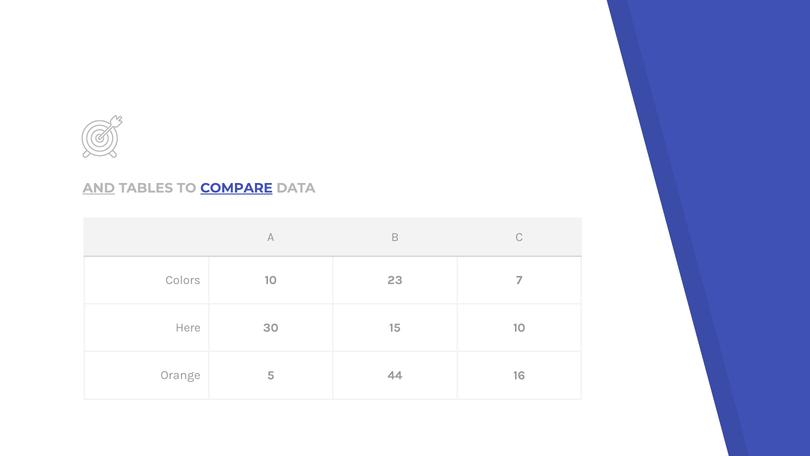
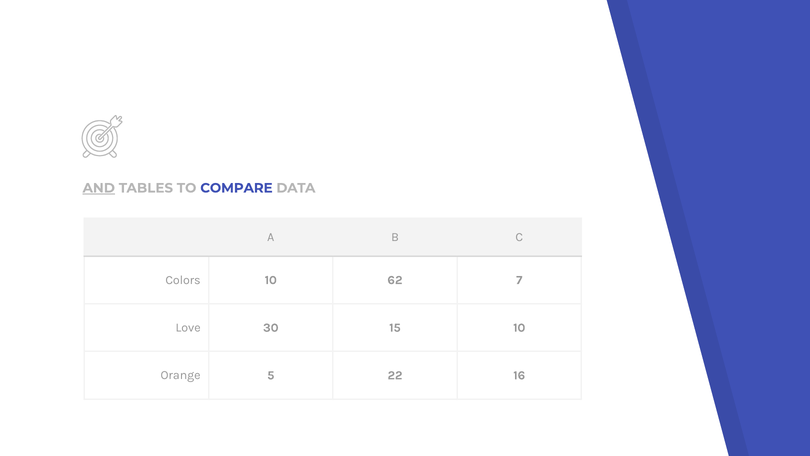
COMPARE underline: present -> none (236, 188)
23: 23 -> 62 (395, 280)
Here: Here -> Love (188, 327)
44: 44 -> 22 (395, 375)
